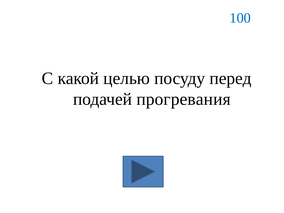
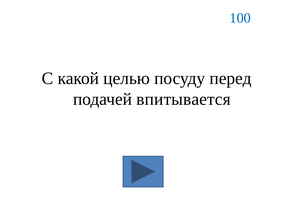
прогревания: прогревания -> впитывается (184, 99)
